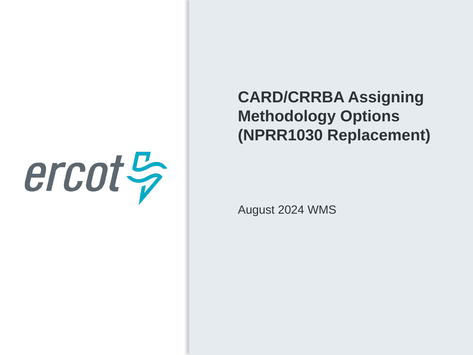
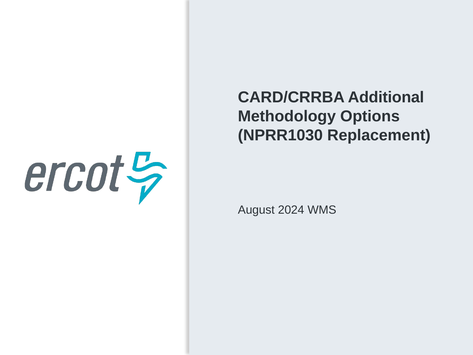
Assigning: Assigning -> Additional (386, 97)
